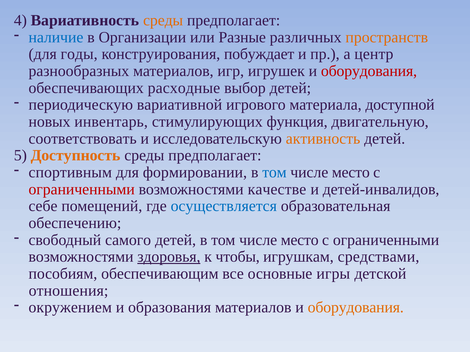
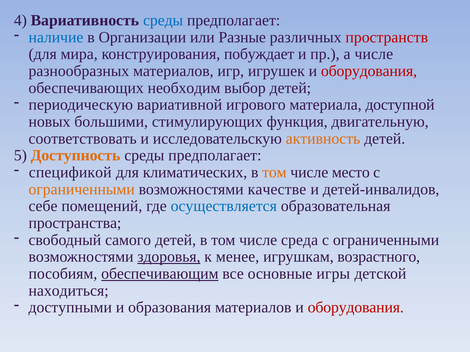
среды colour: orange -> blue (163, 20)
пространств colour: orange -> red (387, 37)
годы: годы -> мира (79, 54)
а центр: центр -> числе (374, 54)
расходные: расходные -> необходим (184, 88)
инвентарь: инвентарь -> большими (111, 122)
спортивным: спортивным -> спецификой (70, 173)
формировании: формировании -> климатических (195, 173)
том colour: blue -> orange (274, 173)
ограниченными colour: red -> orange (82, 189)
обеспечению: обеспечению -> пространства (75, 223)
место: место -> среда (300, 240)
чтобы: чтобы -> менее (238, 257)
средствами: средствами -> возрастного (379, 257)
обеспечивающим underline: none -> present (160, 274)
отношения: отношения -> находиться (69, 291)
окружением: окружением -> доступными (70, 308)
оборудования colour: orange -> red (356, 308)
